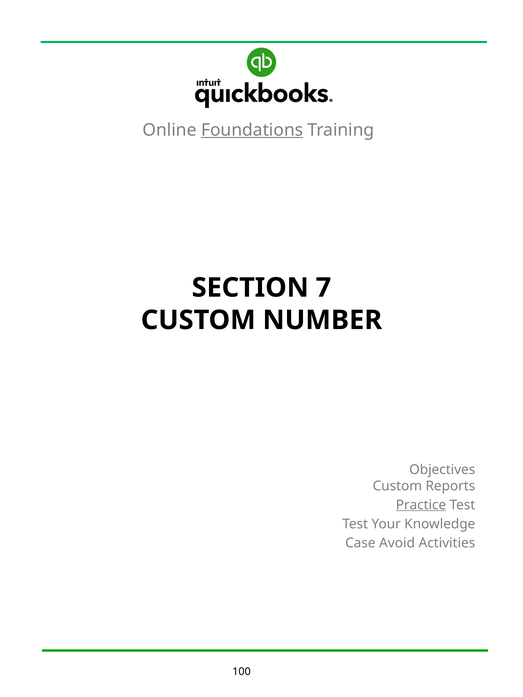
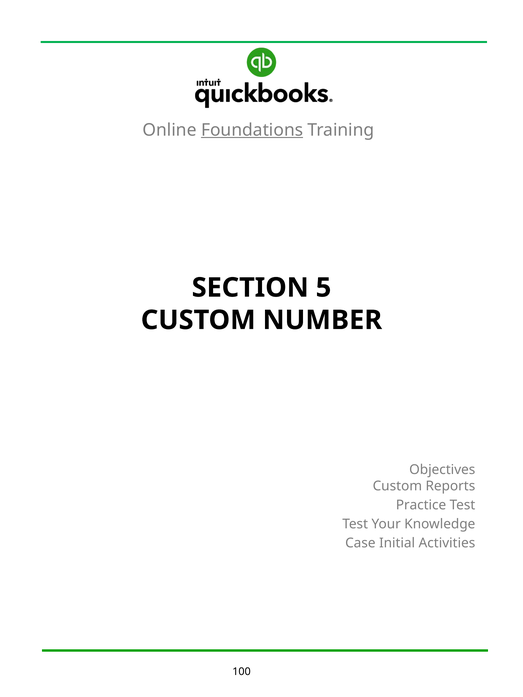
7: 7 -> 5 (323, 288)
Practice underline: present -> none (421, 505)
Avoid: Avoid -> Initial (397, 543)
